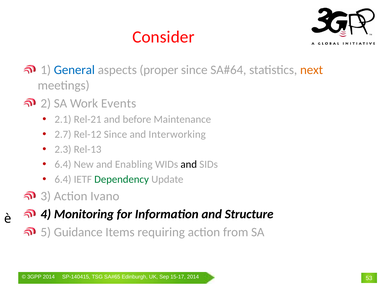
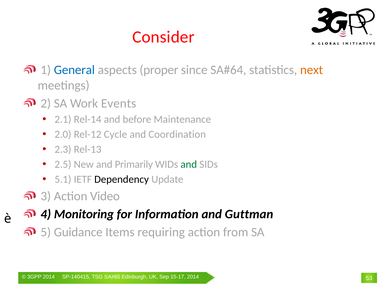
Rel-21: Rel-21 -> Rel-14 (88, 120)
2.7: 2.7 -> 2.0 (63, 135)
Rel-12 Since: Since -> Cycle (115, 135)
Interworking: Interworking -> Coordination (177, 135)
6.4: 6.4 -> 2.5 (63, 165)
Enabling: Enabling -> Primarily (134, 165)
and colour: black -> green (189, 165)
6.4: 6.4 -> 5.1 (63, 180)
Dependency colour: green -> black (122, 180)
Ivano: Ivano -> Video (105, 197)
Structure: Structure -> Guttman (249, 215)
